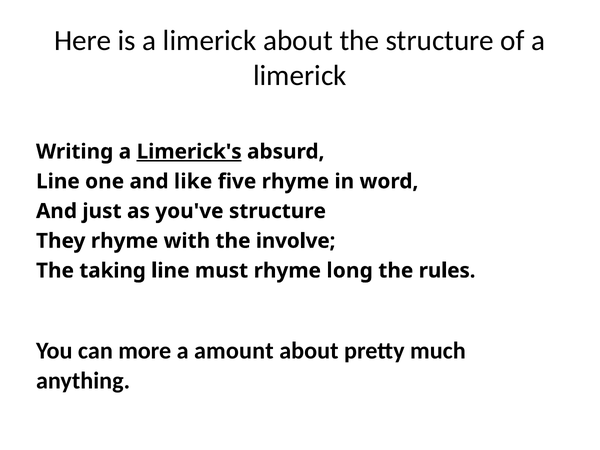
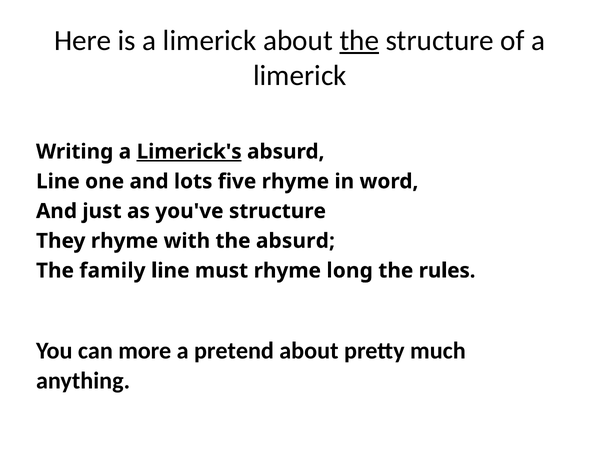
the underline: none -> present (359, 41)
like: like -> lots (193, 181)
the involve: involve -> absurd (295, 241)
taking: taking -> family (112, 271)
amount: amount -> pretend (234, 351)
